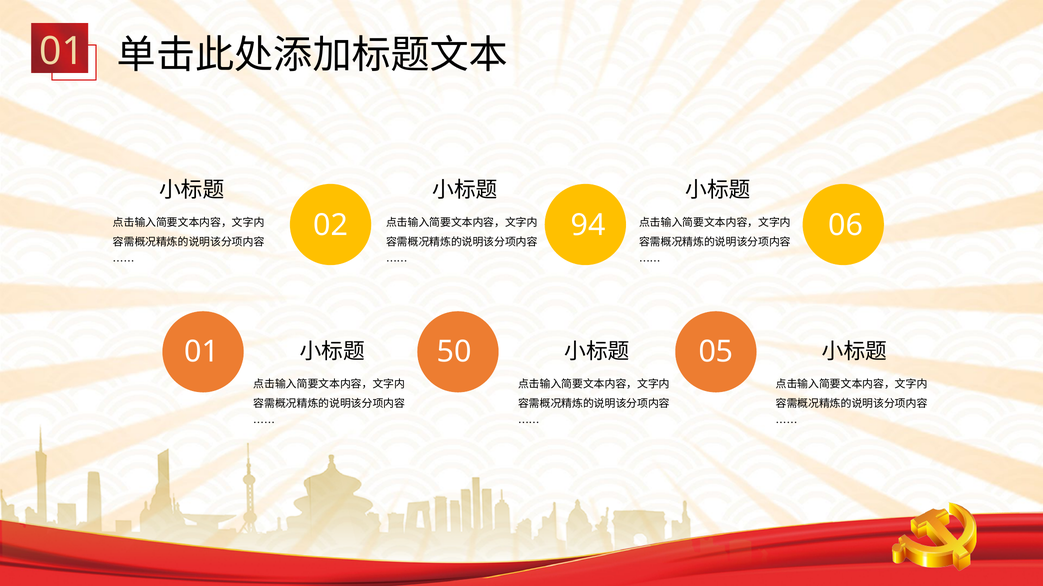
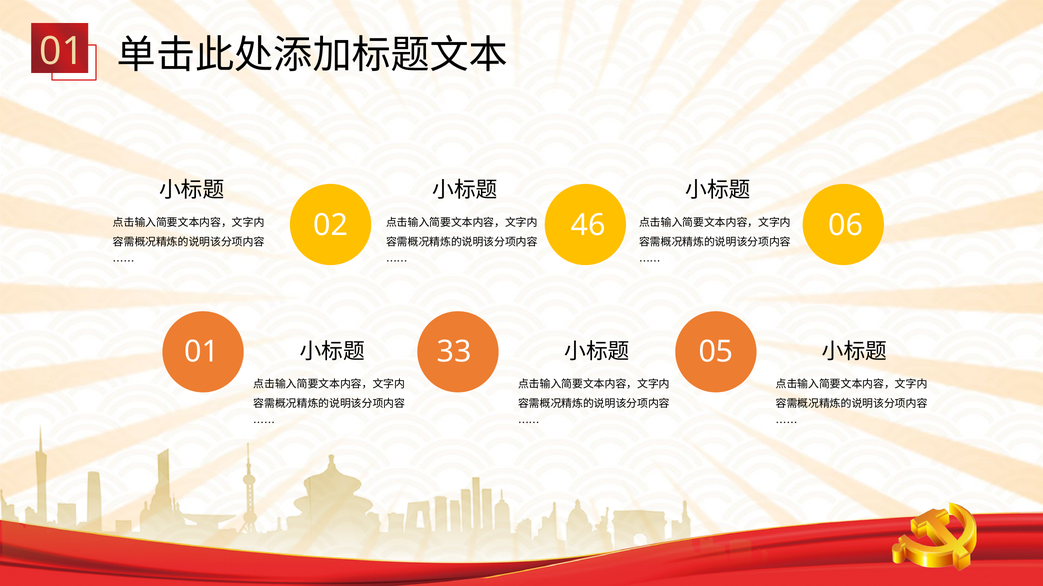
94: 94 -> 46 (588, 225)
50: 50 -> 33 (454, 352)
